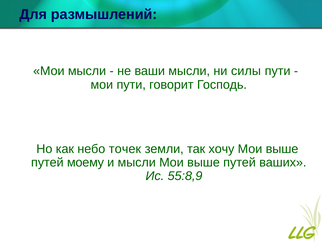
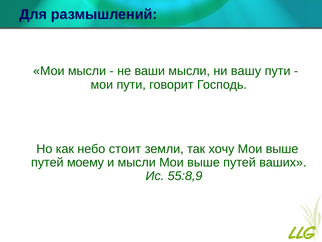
силы: силы -> вашу (246, 71)
точек: точек -> стоит (125, 149)
